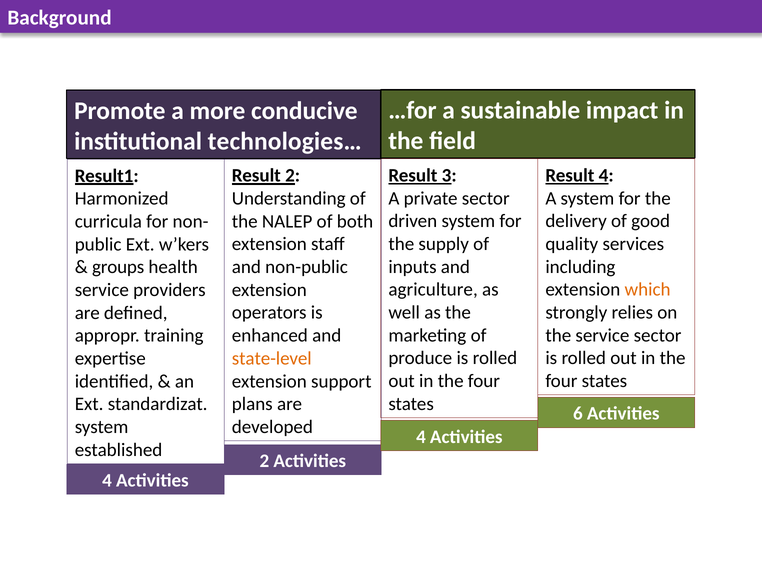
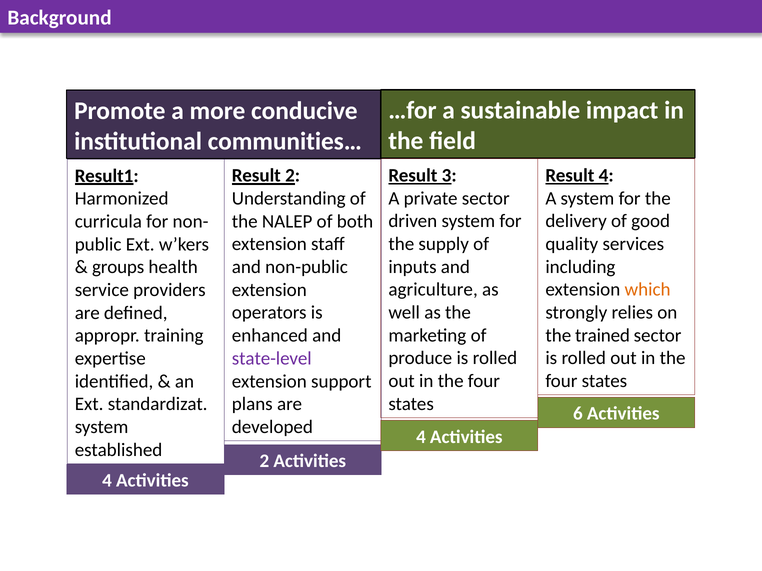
technologies…: technologies… -> communities… (285, 141)
the service: service -> trained (603, 336)
state-level colour: orange -> purple (272, 359)
